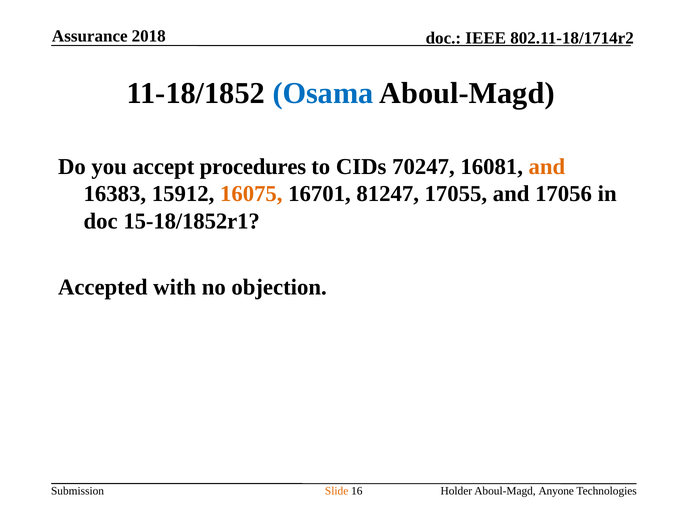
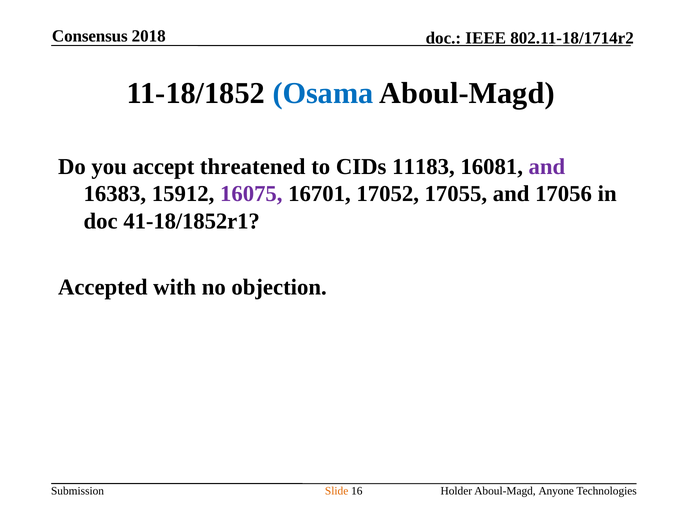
Assurance: Assurance -> Consensus (90, 36)
procedures: procedures -> threatened (253, 166)
70247: 70247 -> 11183 (423, 166)
and colour: orange -> purple (547, 166)
16075 colour: orange -> purple (251, 194)
81247: 81247 -> 17052 (388, 194)
15-18/1852r1: 15-18/1852r1 -> 41-18/1852r1 (192, 221)
